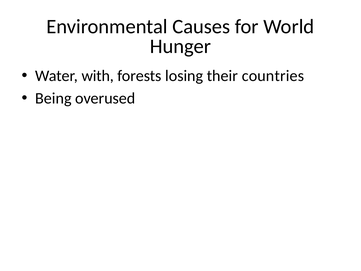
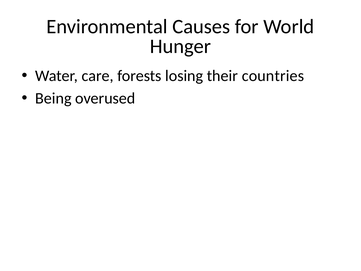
with: with -> care (98, 76)
